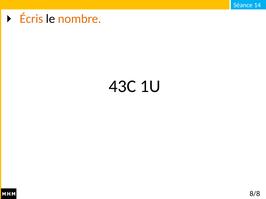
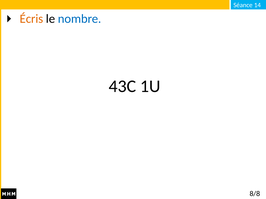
nombre colour: orange -> blue (80, 19)
